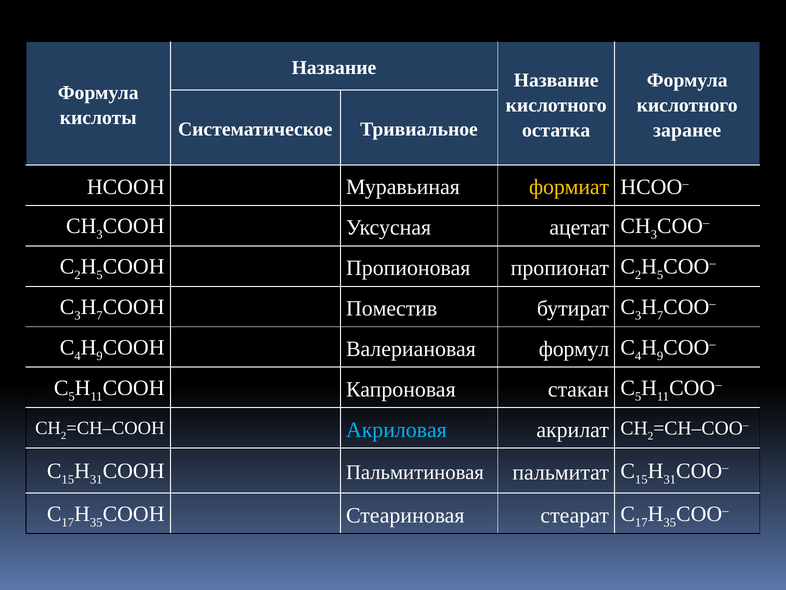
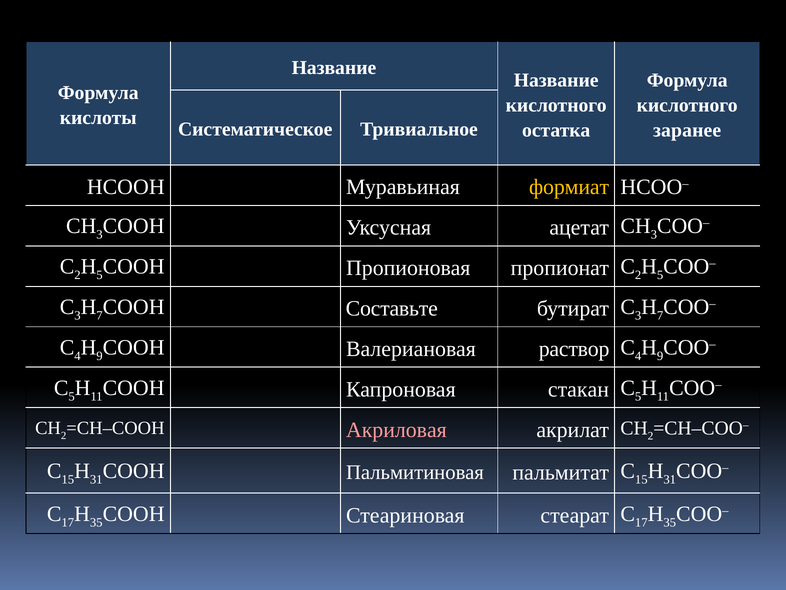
Поместив: Поместив -> Составьте (392, 308)
формул: формул -> раствор (574, 349)
Акриловая colour: light blue -> pink (396, 429)
